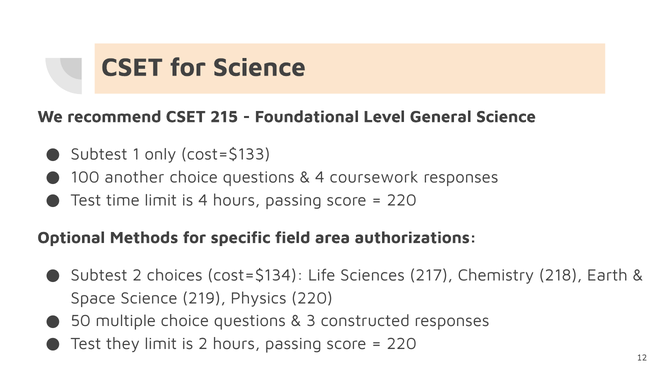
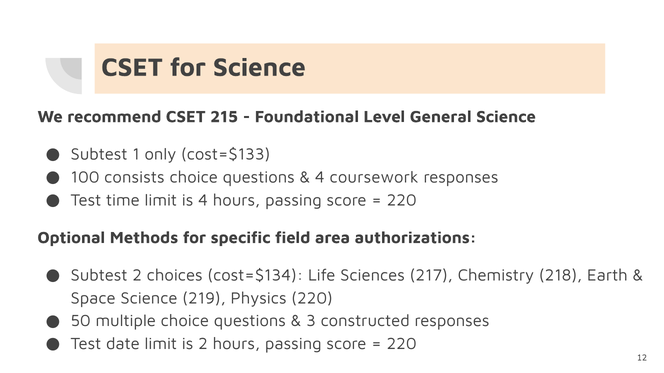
another: another -> consists (134, 177)
they: they -> date (123, 344)
